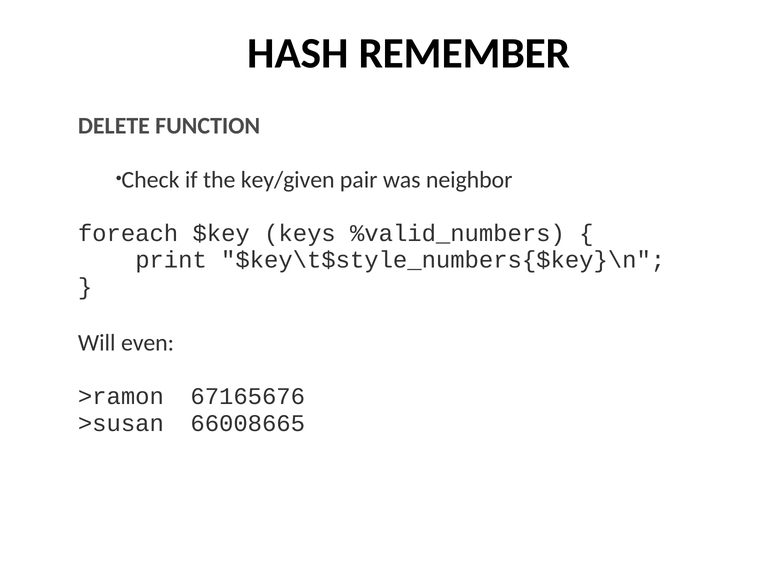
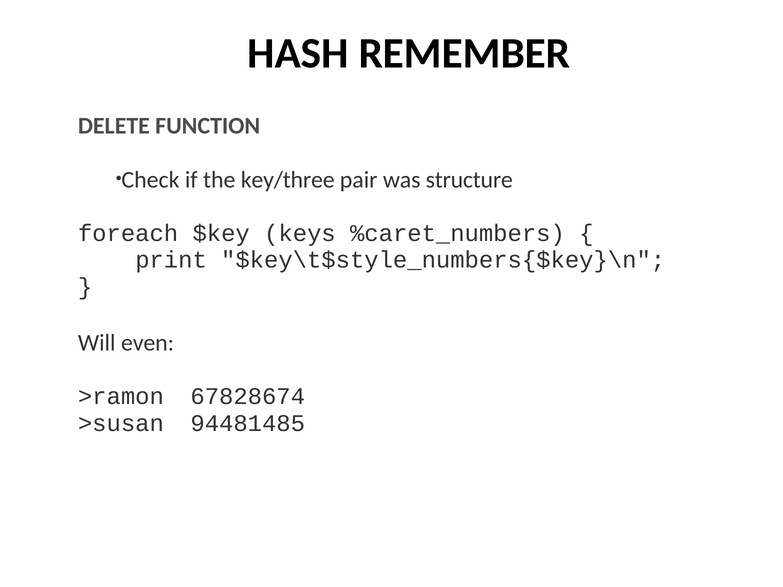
key/given: key/given -> key/three (288, 180)
neighbor: neighbor -> structure (469, 180)
%valid_numbers: %valid_numbers -> %caret_numbers (457, 234)
67165676: 67165676 -> 67828674 (248, 397)
66008665: 66008665 -> 94481485 (248, 424)
